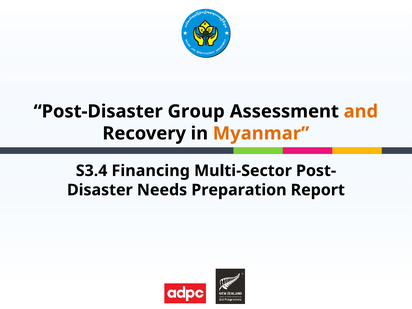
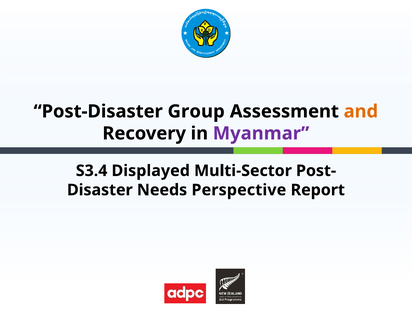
Myanmar colour: orange -> purple (261, 133)
Financing: Financing -> Displayed (151, 171)
Preparation: Preparation -> Perspective (239, 190)
